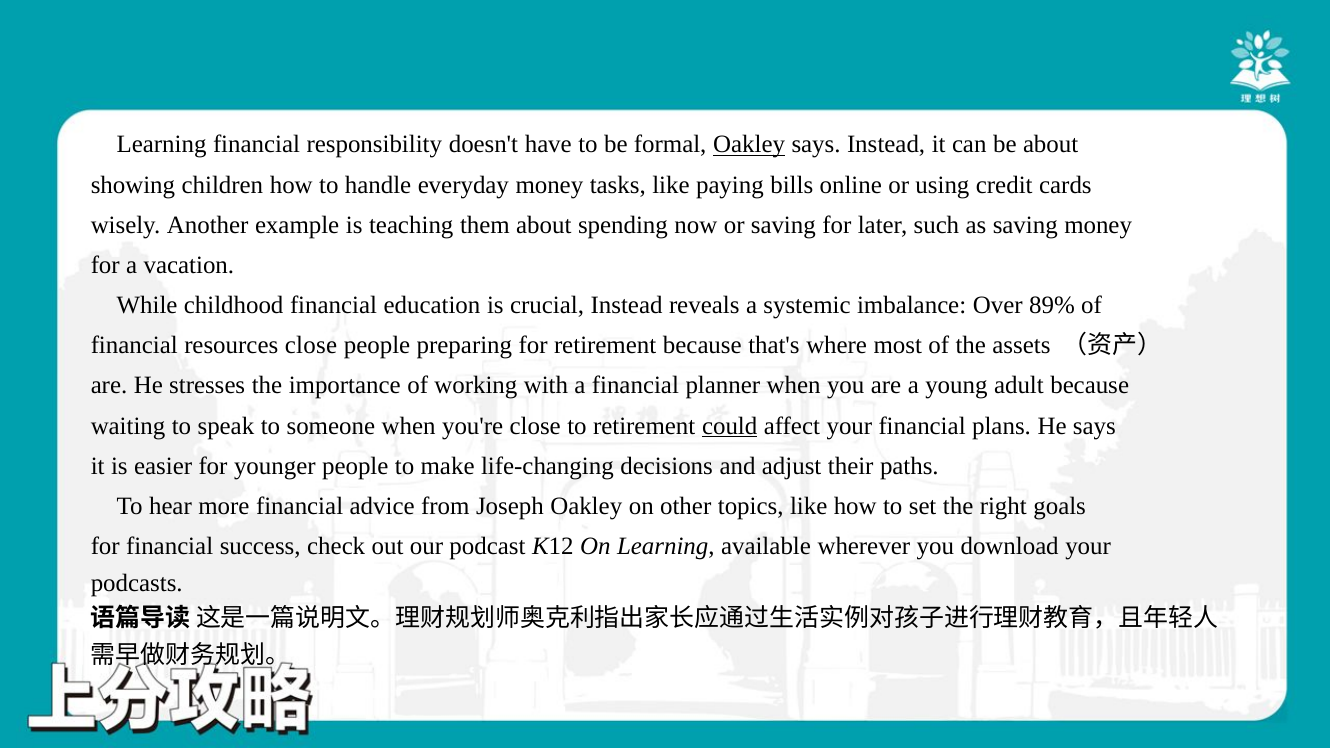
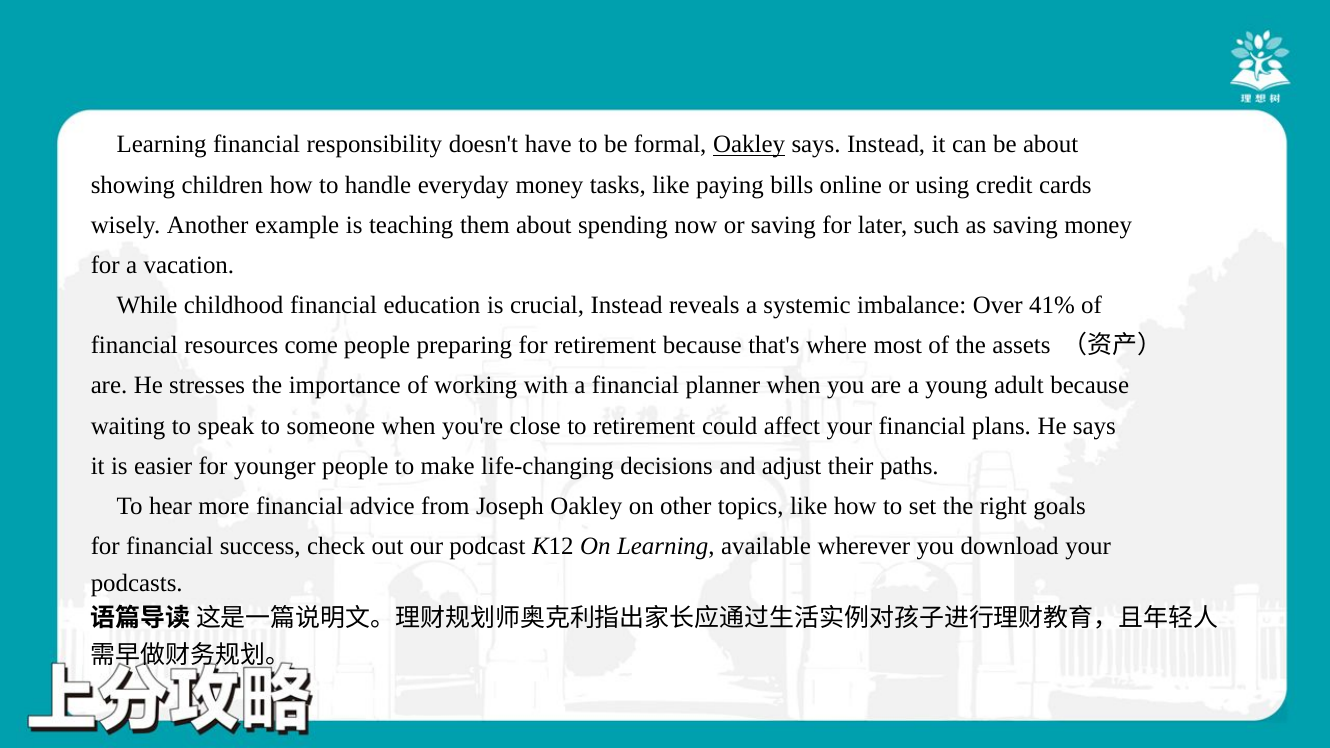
89%: 89% -> 41% (1052, 305)
resources close: close -> come (311, 346)
could underline: present -> none (730, 426)
